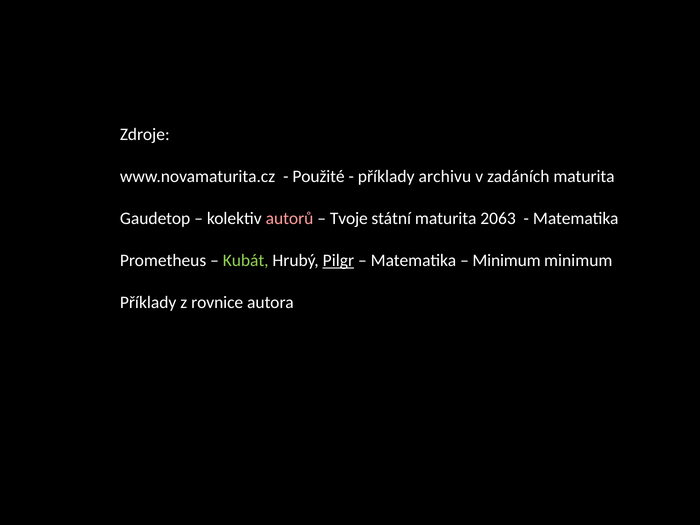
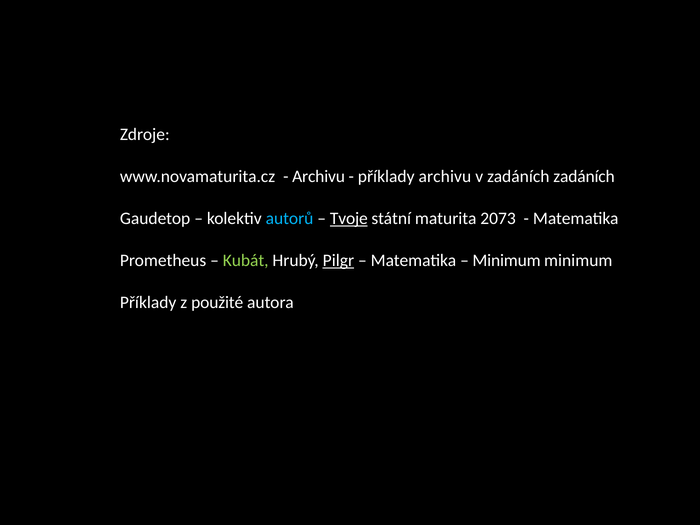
Použité: Použité -> Archivu (319, 176)
zadáních maturita: maturita -> zadáních (584, 176)
autorů colour: pink -> light blue (290, 218)
Tvoje underline: none -> present (349, 218)
2063: 2063 -> 2073 (498, 218)
rovnice: rovnice -> použité (217, 302)
